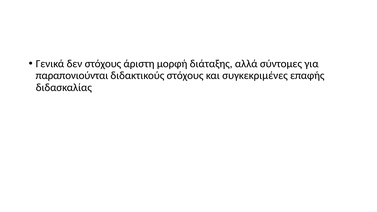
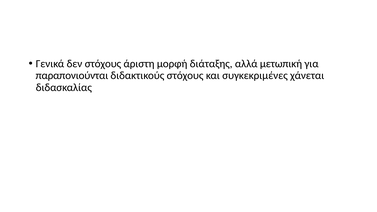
σύντομες: σύντομες -> μετωπική (281, 64)
επαφής: επαφής -> χάνεται (307, 76)
